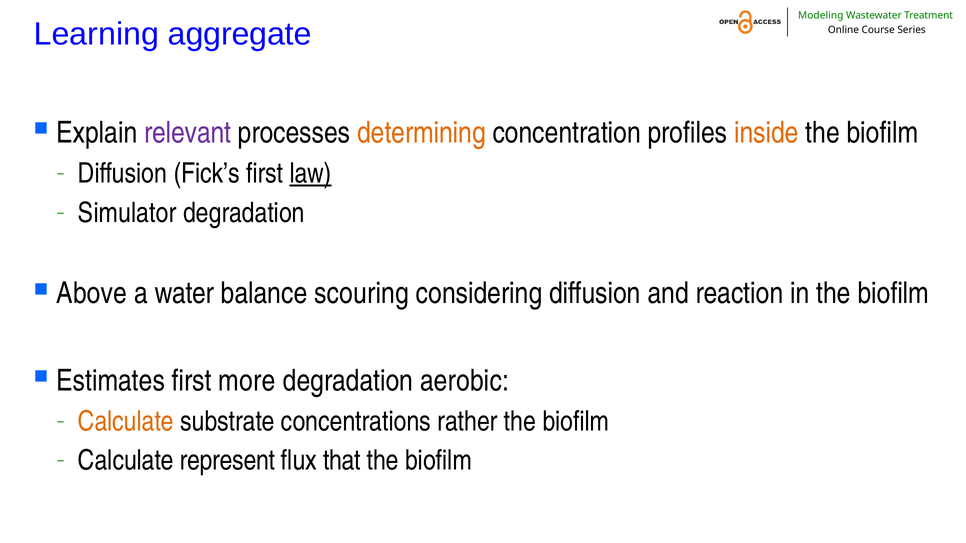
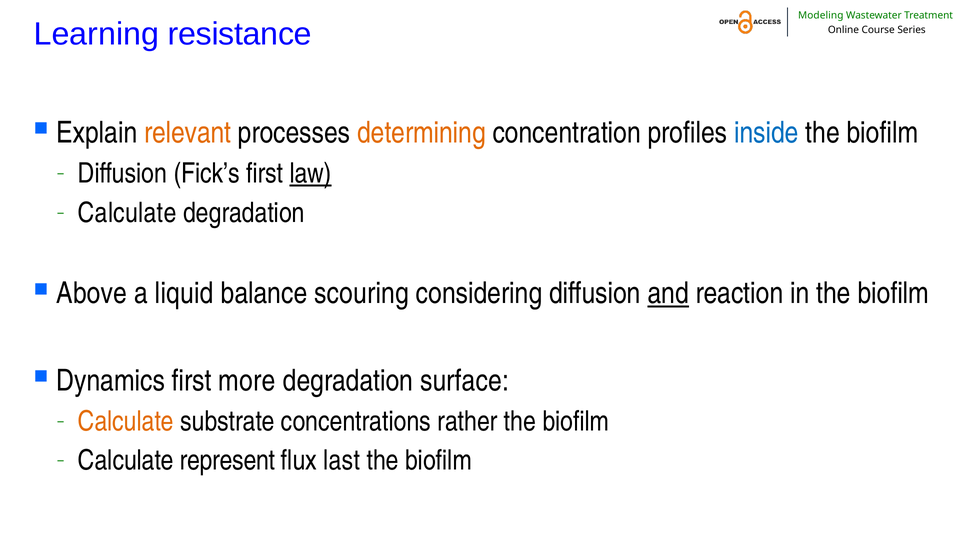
aggregate: aggregate -> resistance (240, 34)
relevant colour: purple -> orange (188, 133)
inside colour: orange -> blue (766, 133)
Simulator: Simulator -> Calculate (127, 213)
water: water -> liquid (184, 294)
and underline: none -> present (668, 294)
Estimates: Estimates -> Dynamics (111, 381)
aerobic: aerobic -> surface (464, 381)
that: that -> last (342, 461)
